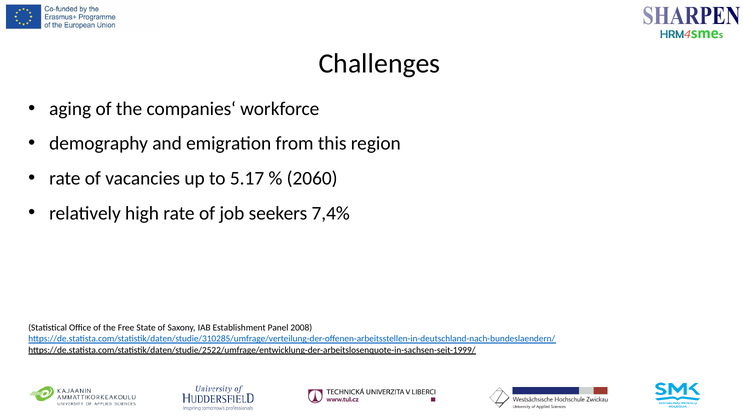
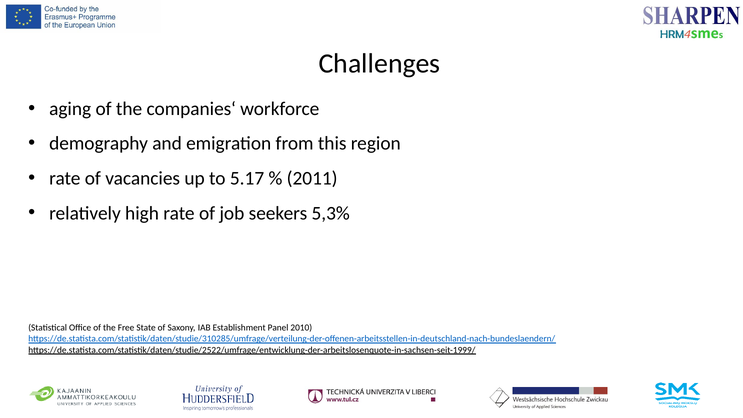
2060: 2060 -> 2011 (312, 178)
7,4%: 7,4% -> 5,3% (331, 213)
2008: 2008 -> 2010 (301, 328)
